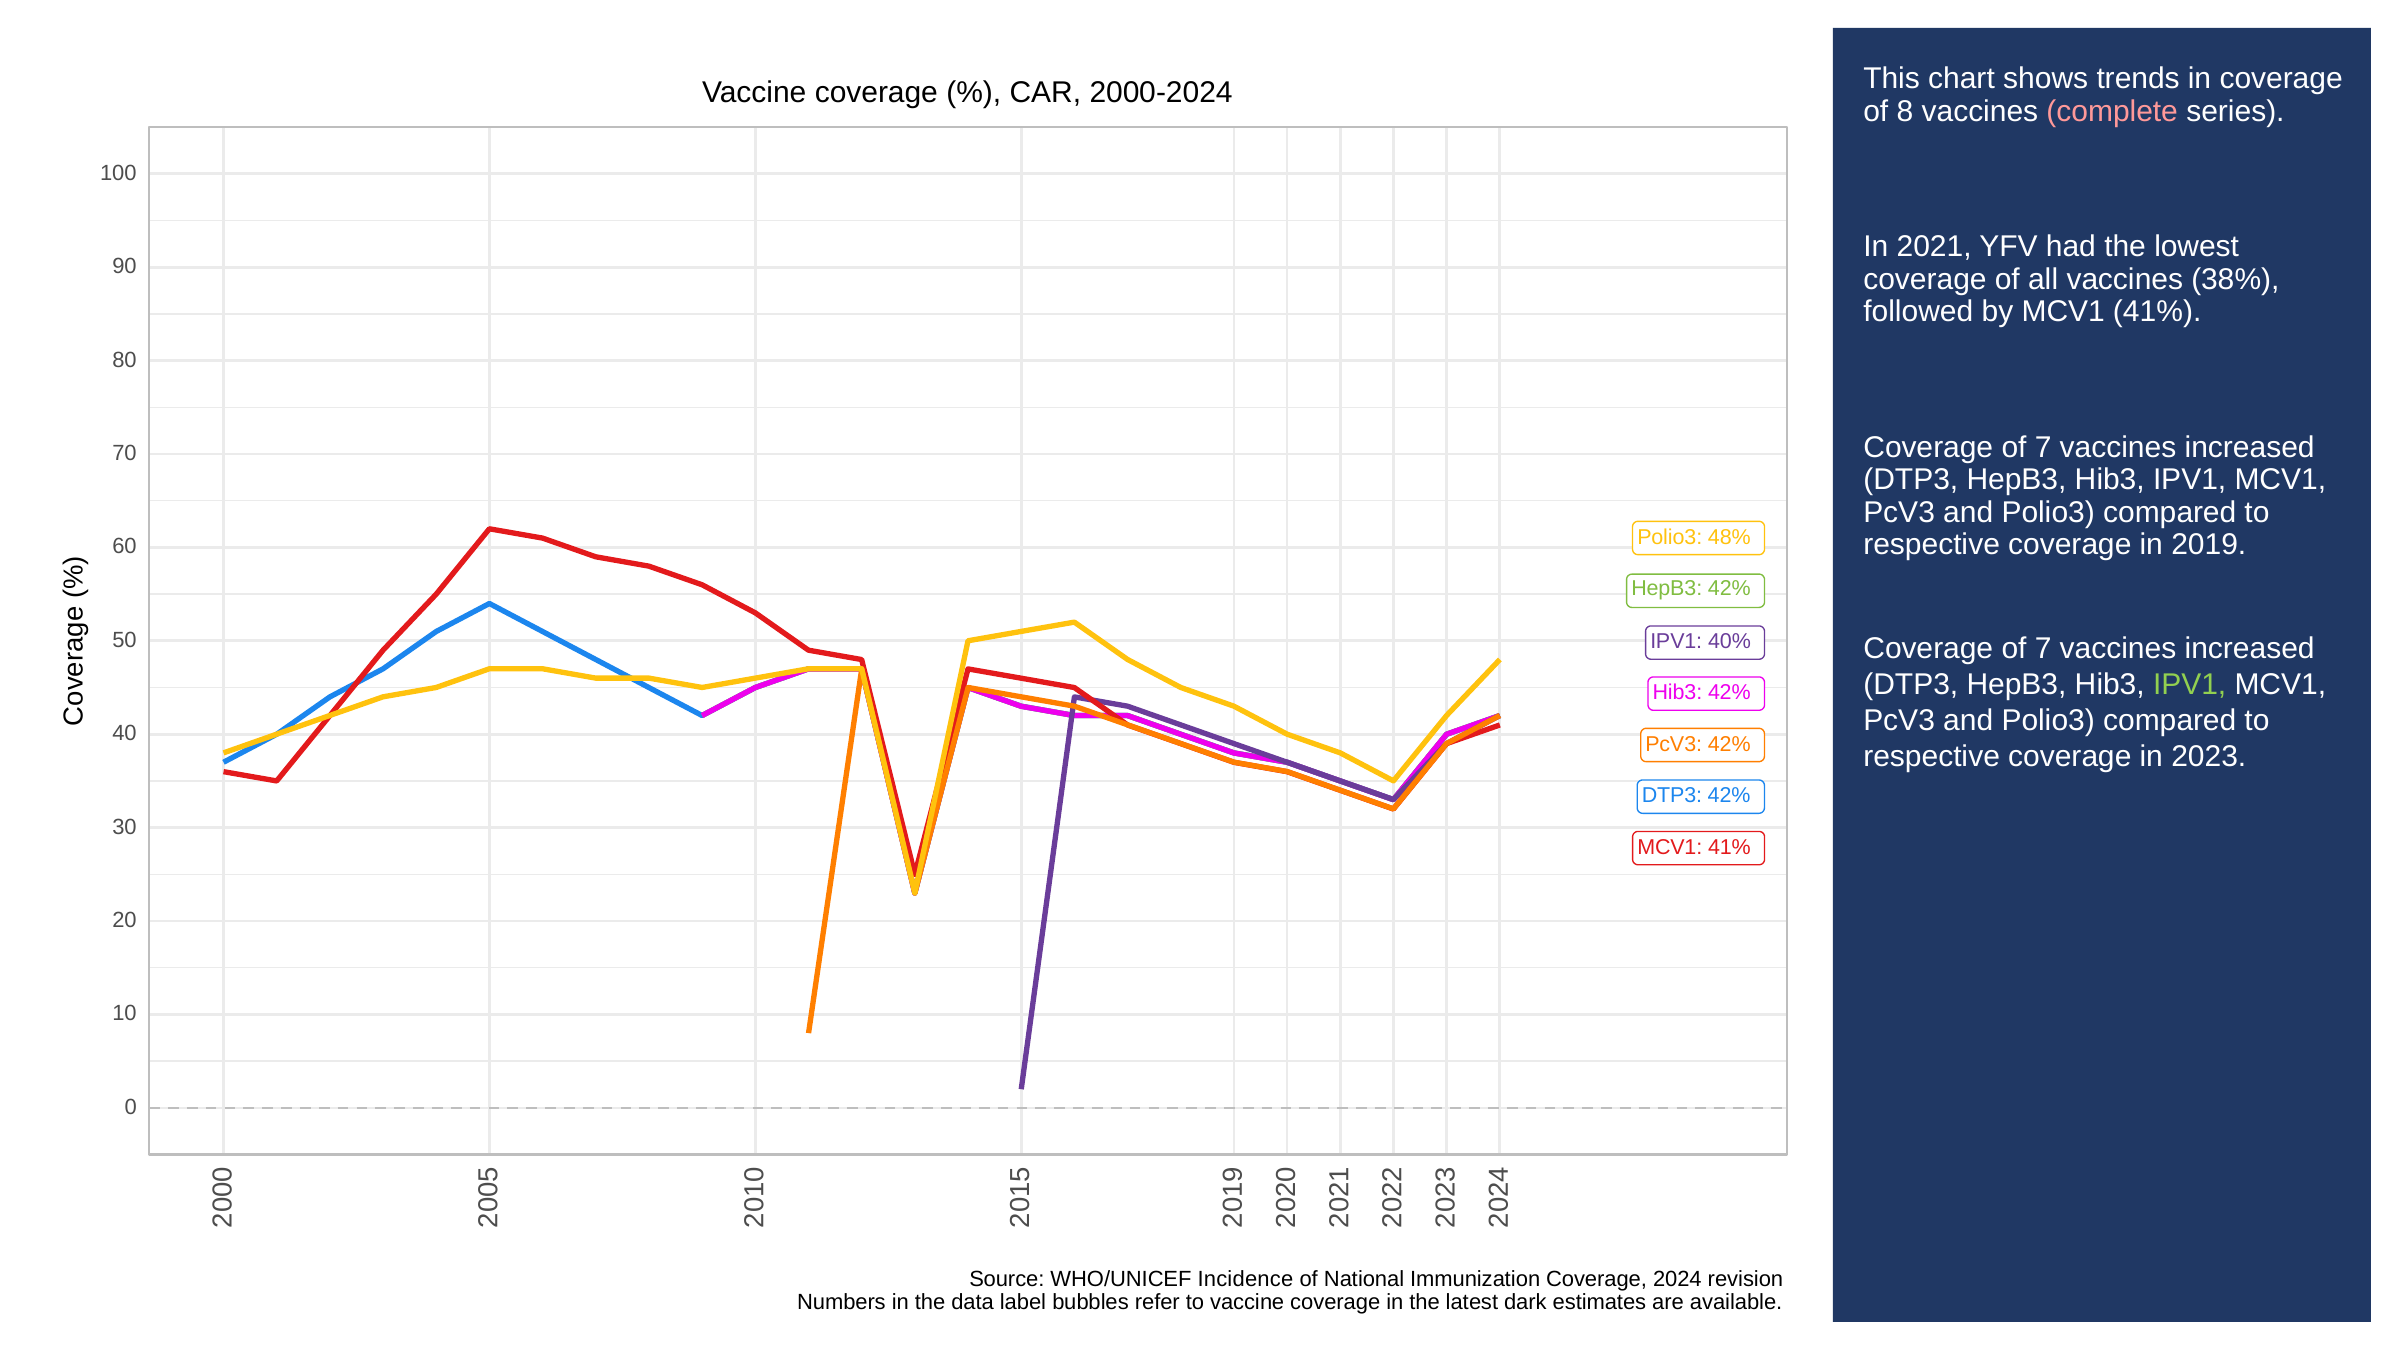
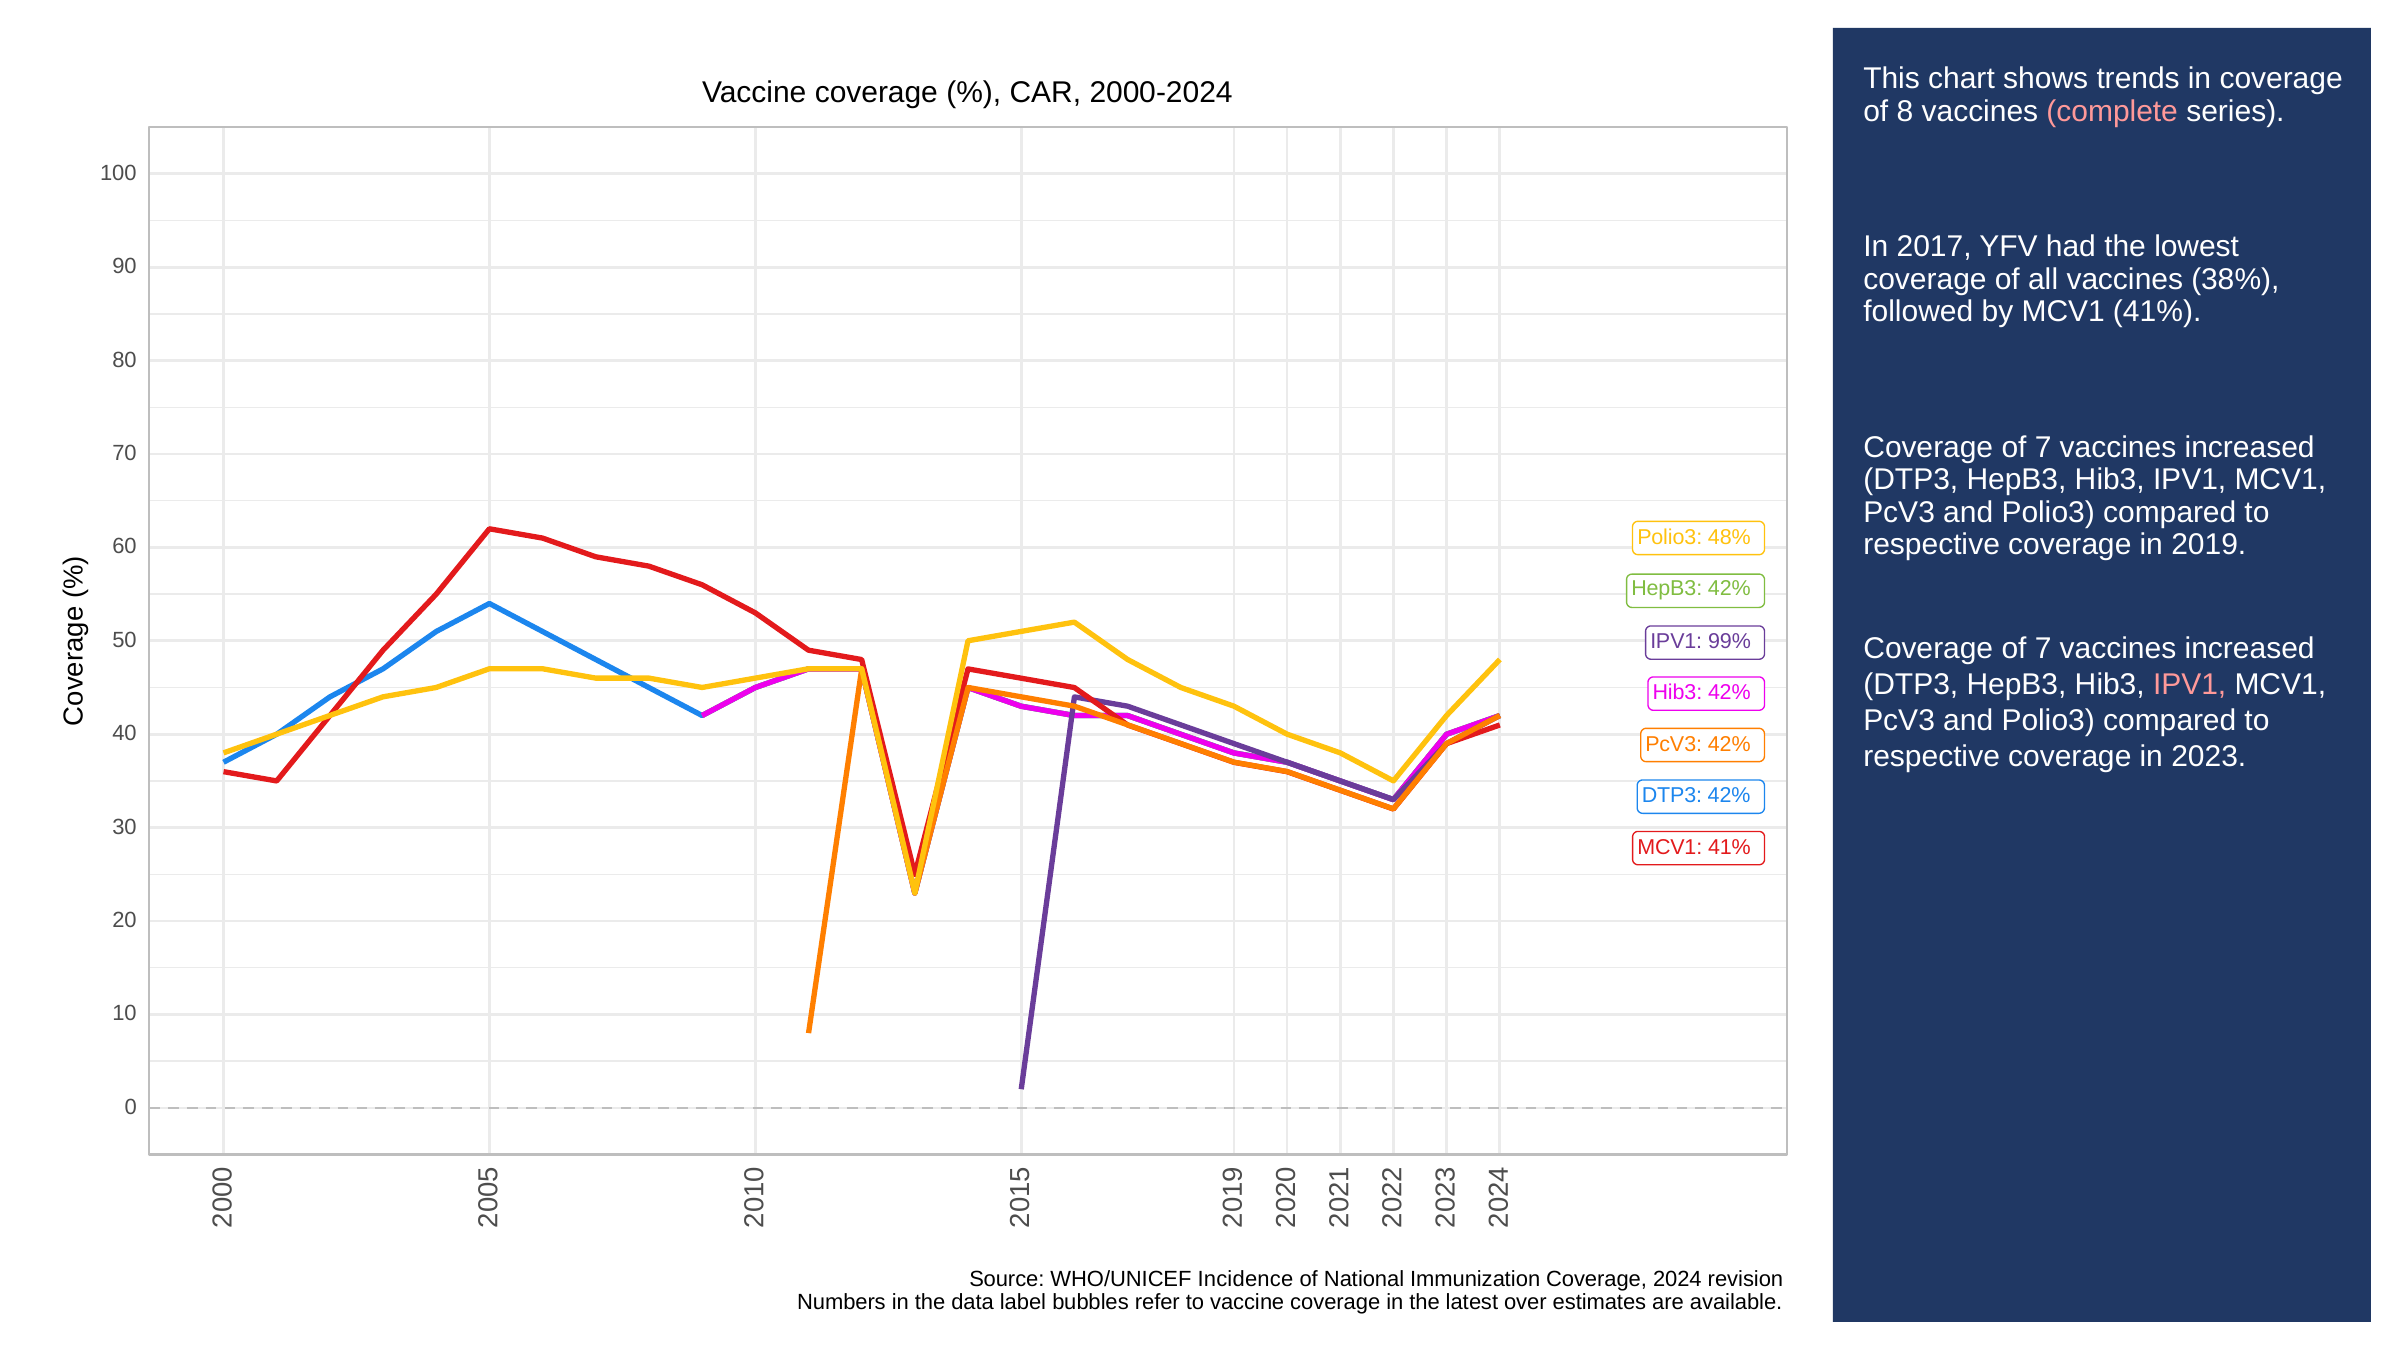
2021: 2021 -> 2017 (1934, 247)
40%: 40% -> 99% (1730, 642)
IPV1 colour: light green -> pink (2190, 685)
dark: dark -> over (1525, 1303)
